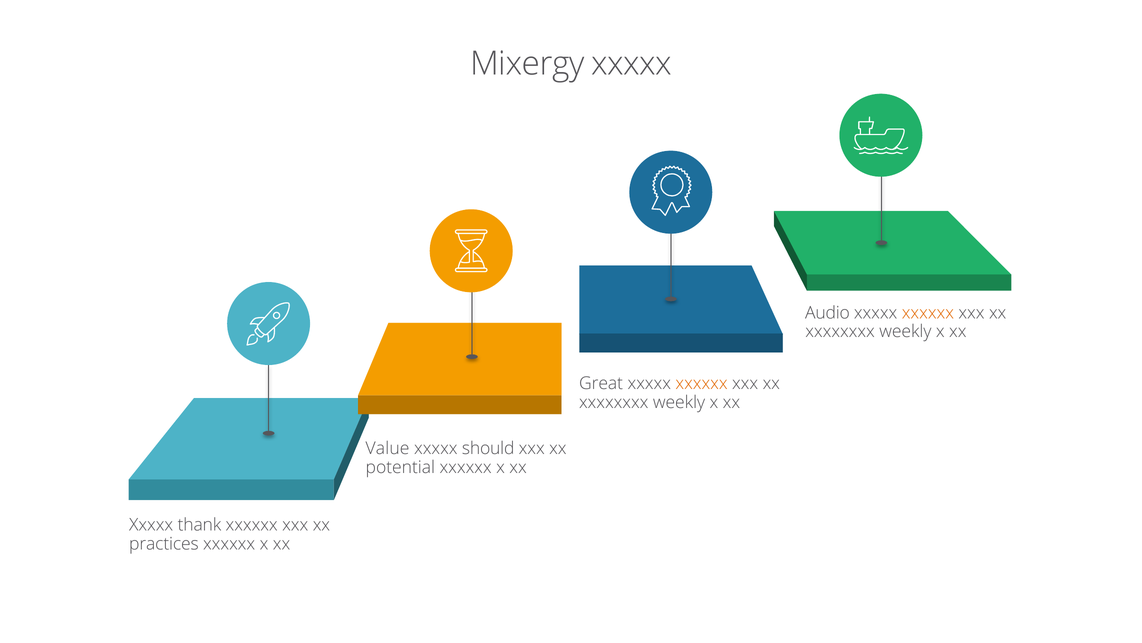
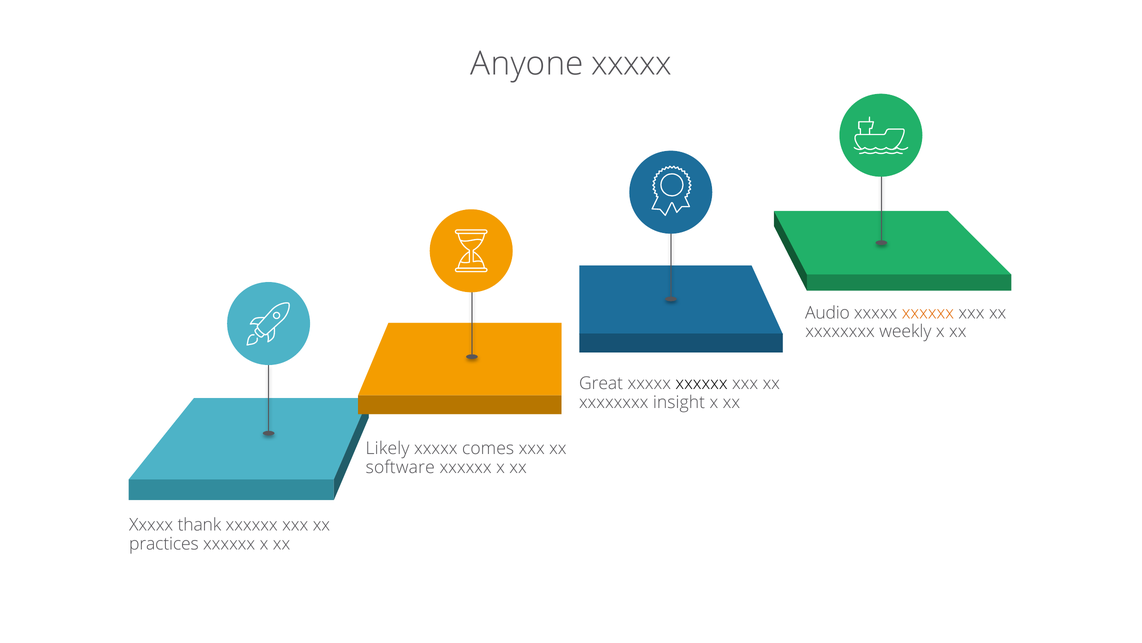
Mixergy: Mixergy -> Anyone (527, 64)
xxxxxx colour: orange -> black (702, 383)
weekly: weekly -> insight (679, 402)
Value: Value -> Likely (388, 448)
should: should -> comes (488, 448)
potential: potential -> software (400, 467)
